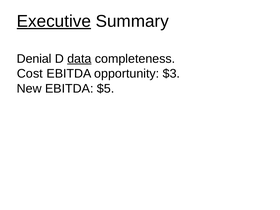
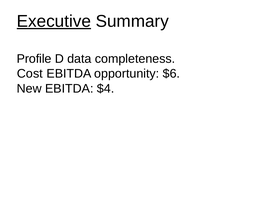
Denial: Denial -> Profile (34, 59)
data underline: present -> none (79, 59)
$3: $3 -> $6 (171, 74)
$5: $5 -> $4 (106, 89)
